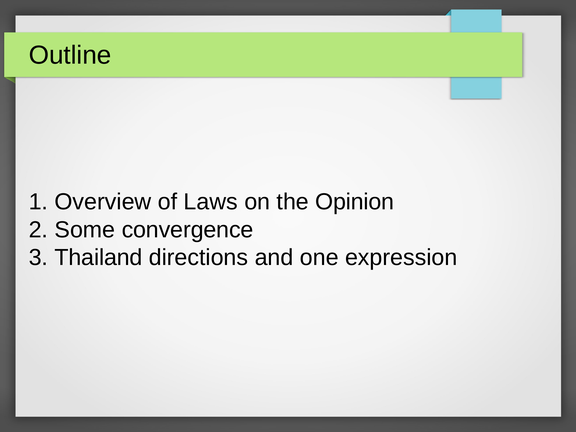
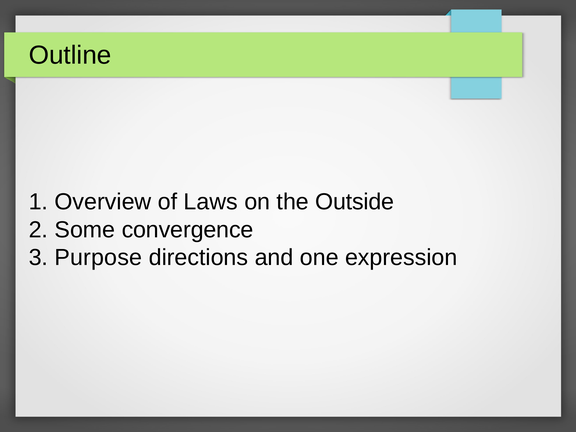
Opinion: Opinion -> Outside (355, 202)
Thailand: Thailand -> Purpose (98, 258)
